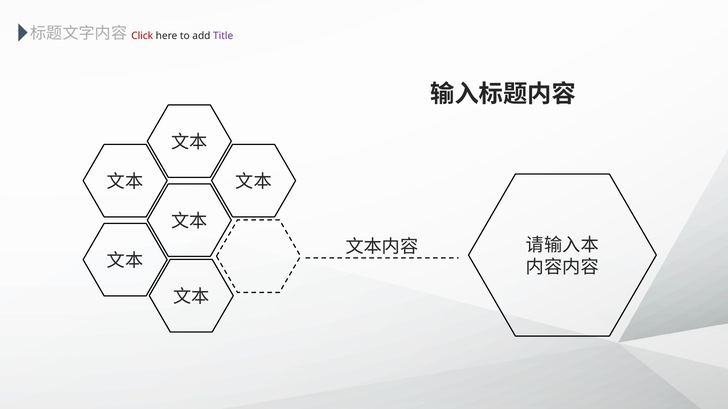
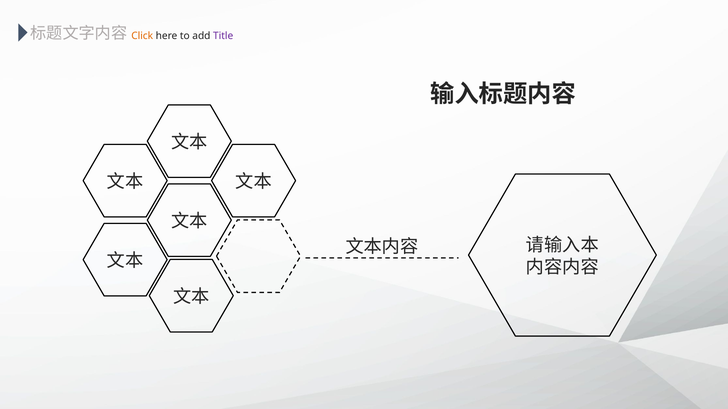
Click colour: red -> orange (142, 36)
